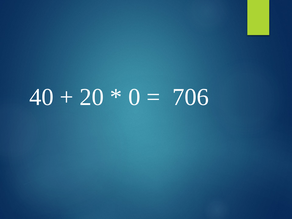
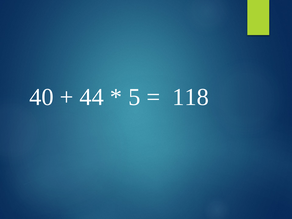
20: 20 -> 44 (92, 97)
0: 0 -> 5 (134, 97)
706: 706 -> 118 (191, 97)
